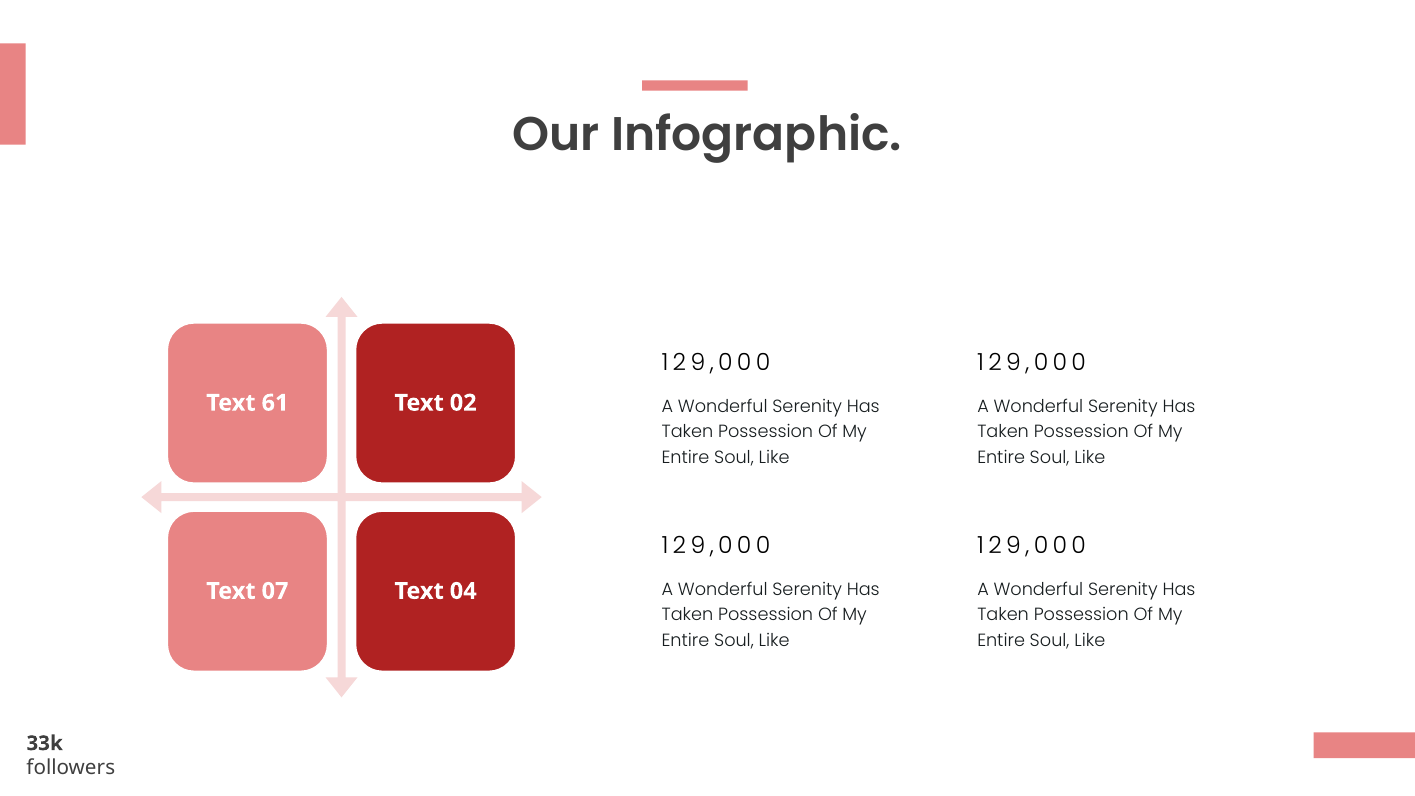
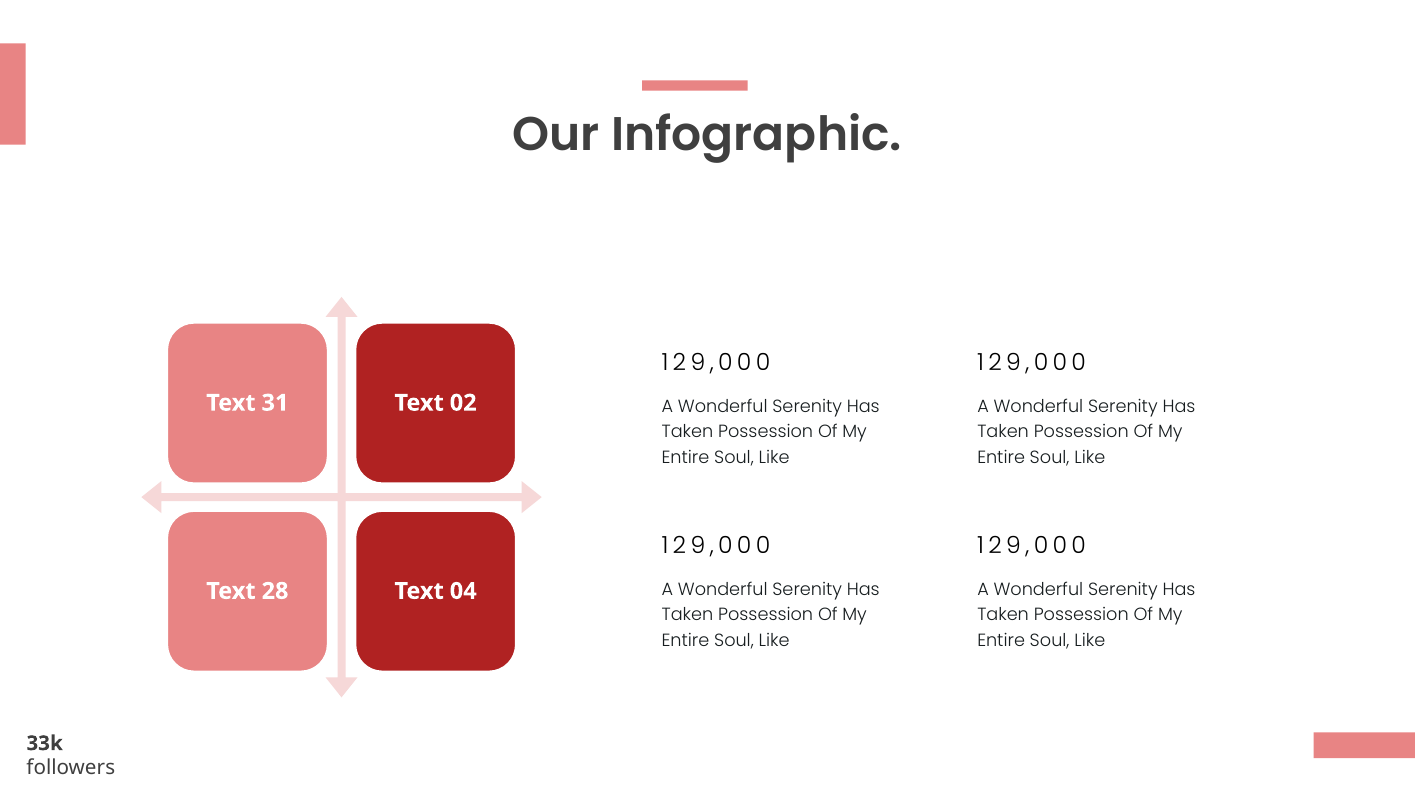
61: 61 -> 31 (275, 403)
07: 07 -> 28 (275, 591)
